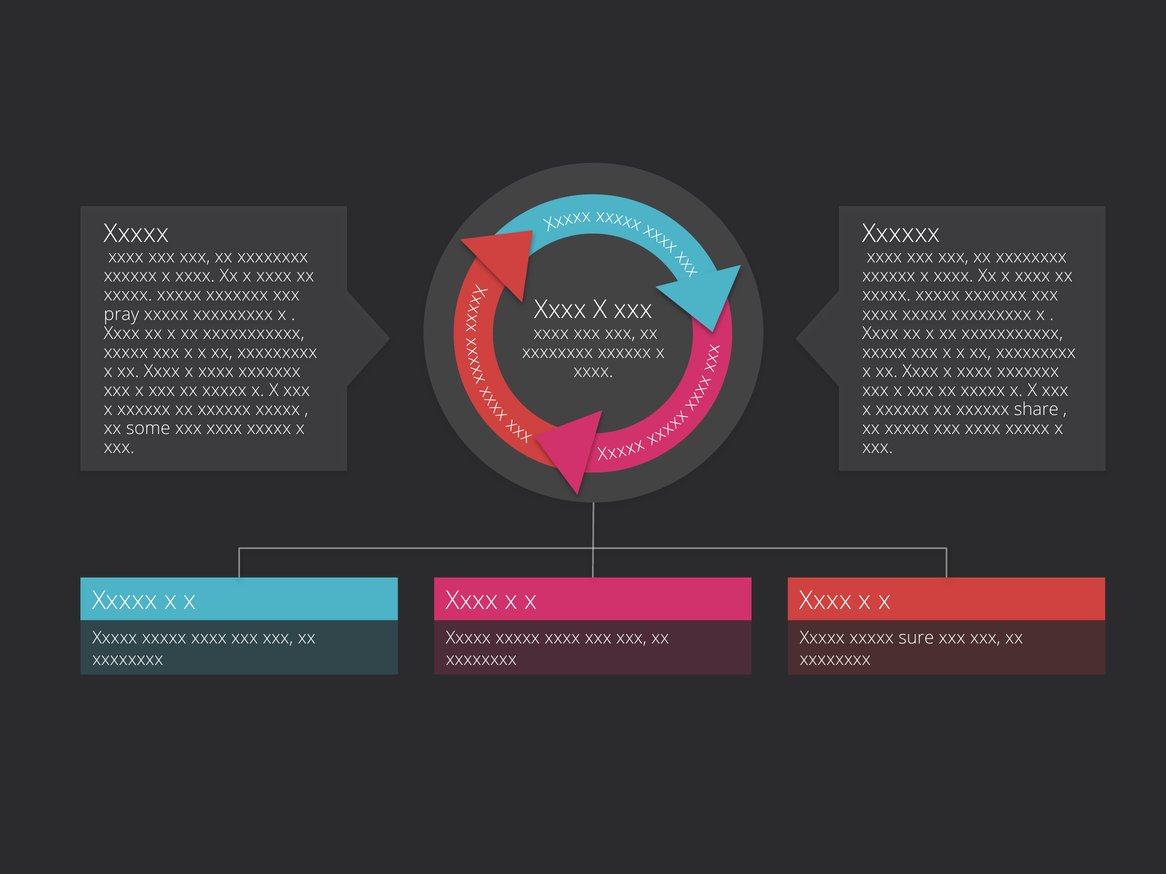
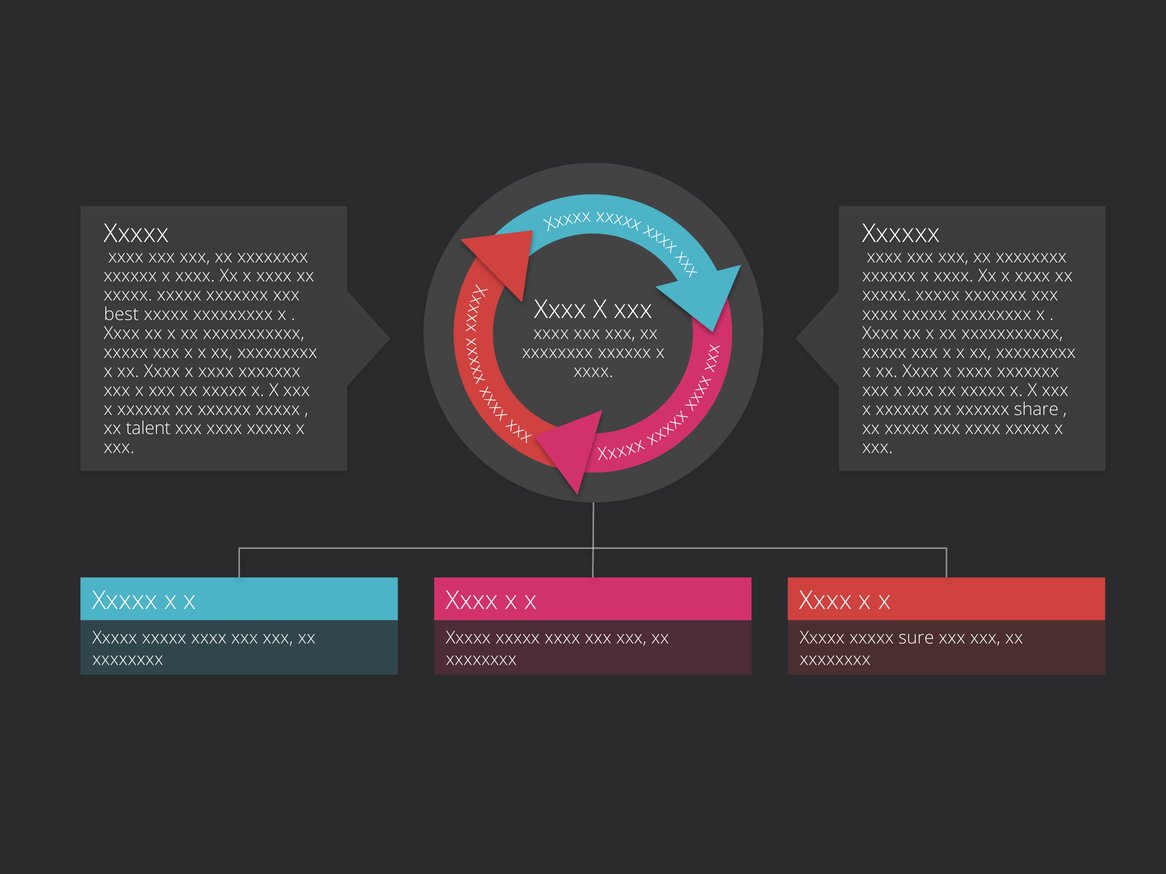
pray: pray -> best (121, 314)
some: some -> talent (148, 429)
